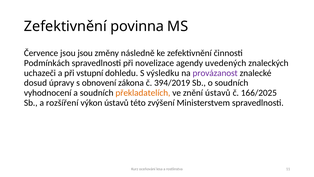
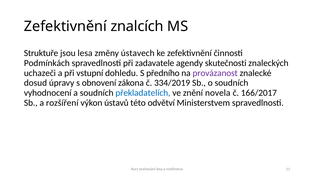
povinna: povinna -> znalcích (137, 26)
Července: Července -> Struktuře (41, 53)
jsou jsou: jsou -> lesa (85, 53)
následně: následně -> ústavech (138, 53)
novelizace: novelizace -> zadavatele (155, 63)
uvedených: uvedených -> skutečnosti (226, 63)
výsledku: výsledku -> předního (163, 73)
394/2019: 394/2019 -> 334/2019 (172, 83)
překladatelích colour: orange -> blue (143, 93)
znění ústavů: ústavů -> novela (218, 93)
166/2025: 166/2025 -> 166/2017 (259, 93)
zvýšení: zvýšení -> odvětví (161, 103)
